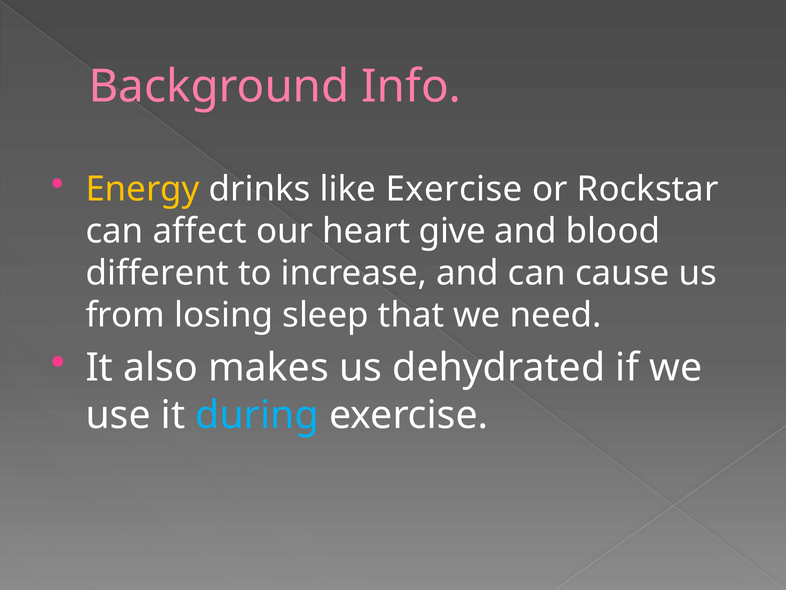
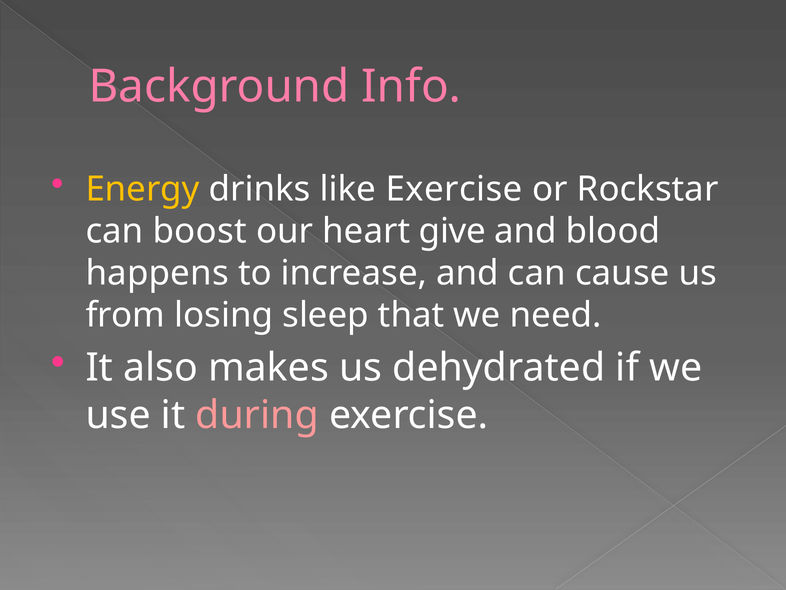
affect: affect -> boost (200, 231)
different: different -> happens (157, 273)
during colour: light blue -> pink (257, 415)
